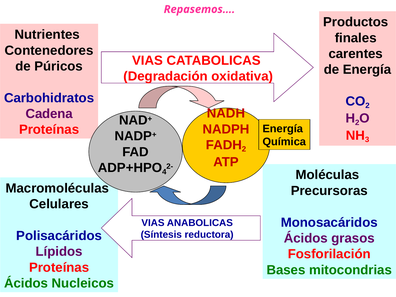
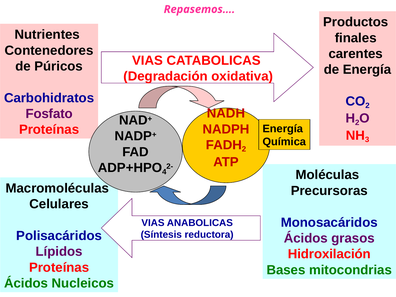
Cadena: Cadena -> Fosfato (49, 114)
Fosforilación: Fosforilación -> Hidroxilación (329, 254)
